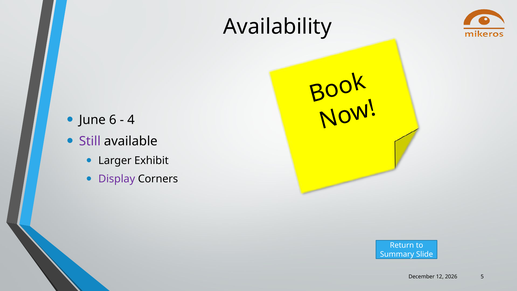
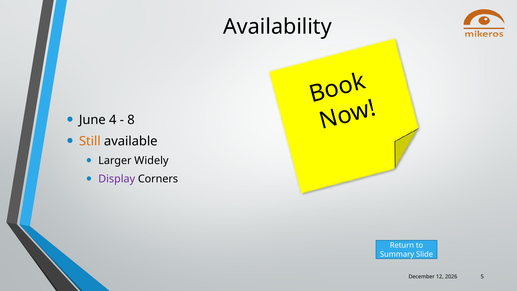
6: 6 -> 4 (113, 120)
4: 4 -> 8 (131, 120)
Still colour: purple -> orange (90, 141)
Exhibit: Exhibit -> Widely (151, 161)
